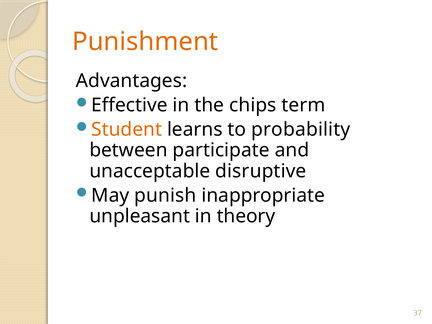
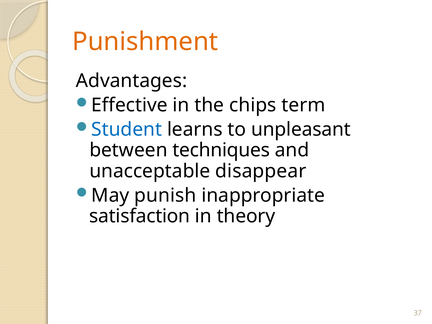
Student colour: orange -> blue (127, 130)
probability: probability -> unpleasant (301, 130)
participate: participate -> techniques (221, 150)
disruptive: disruptive -> disappear (261, 171)
unpleasant: unpleasant -> satisfaction (140, 216)
